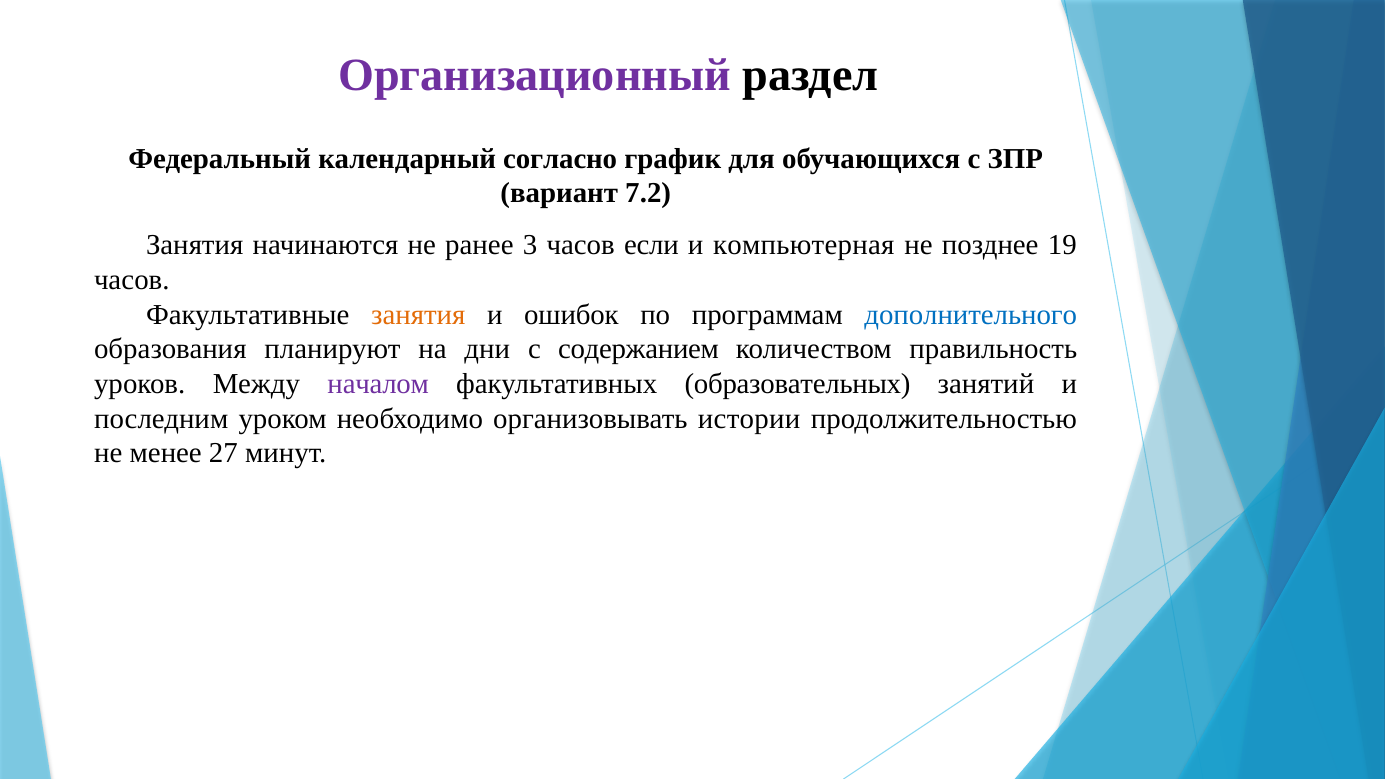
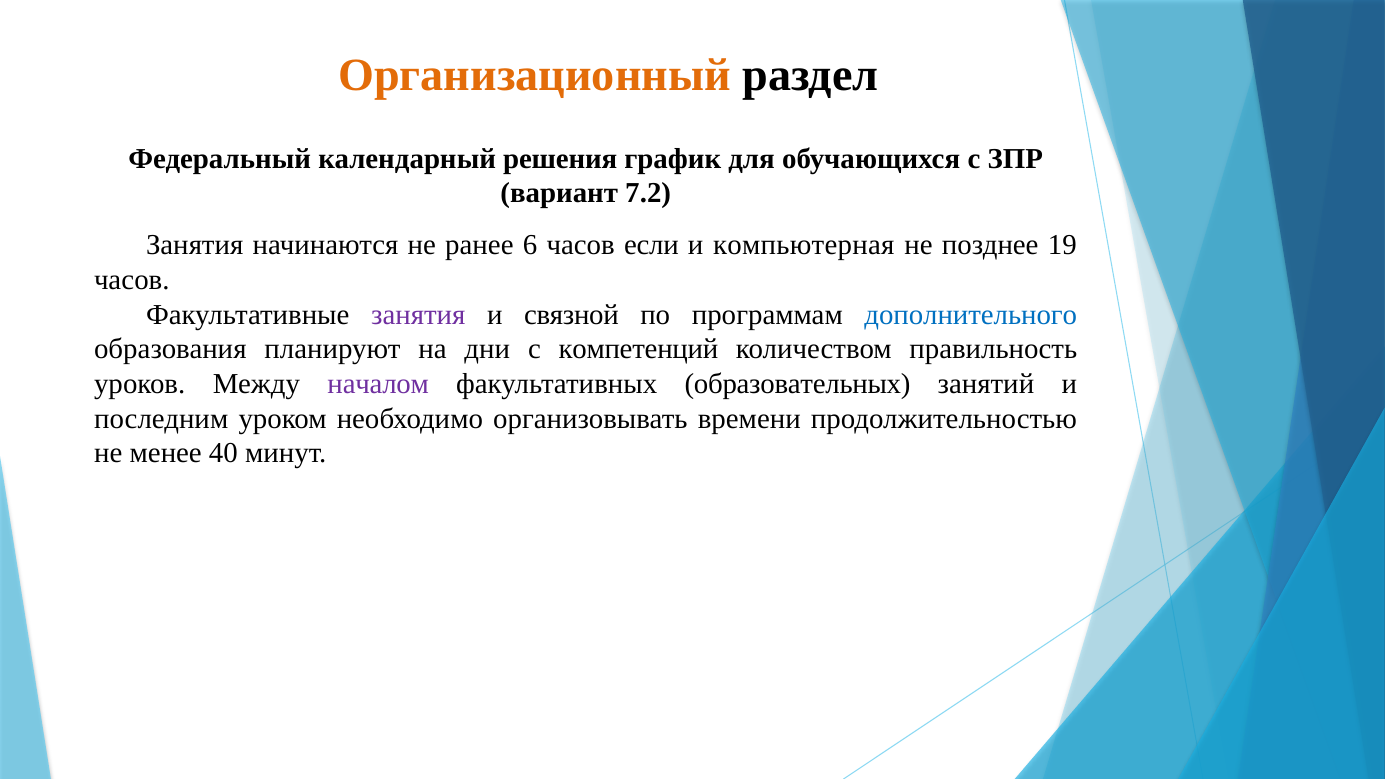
Организационный colour: purple -> orange (535, 76)
согласно: согласно -> решения (560, 159)
3: 3 -> 6 (530, 245)
занятия colour: orange -> purple (418, 315)
ошибок: ошибок -> связной (571, 315)
содержанием: содержанием -> компетенций (638, 349)
истории: истории -> времени (749, 419)
27: 27 -> 40 (223, 453)
